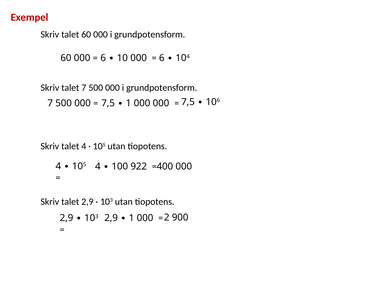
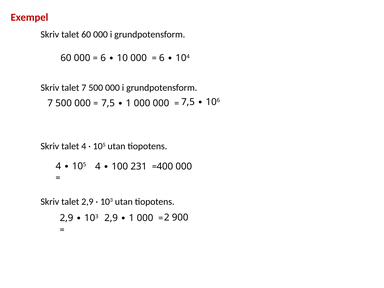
922: 922 -> 231 (139, 167)
